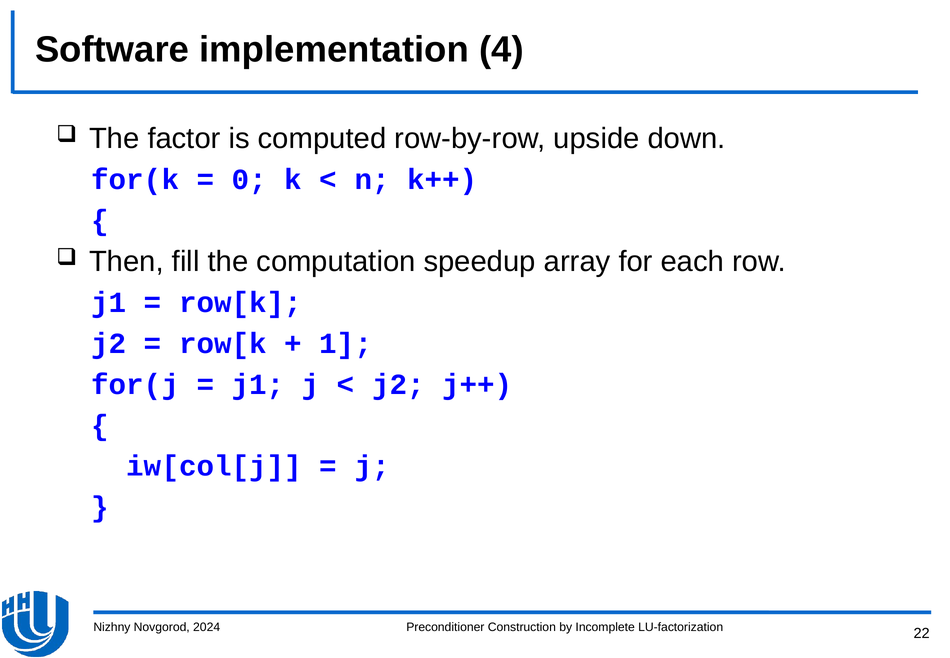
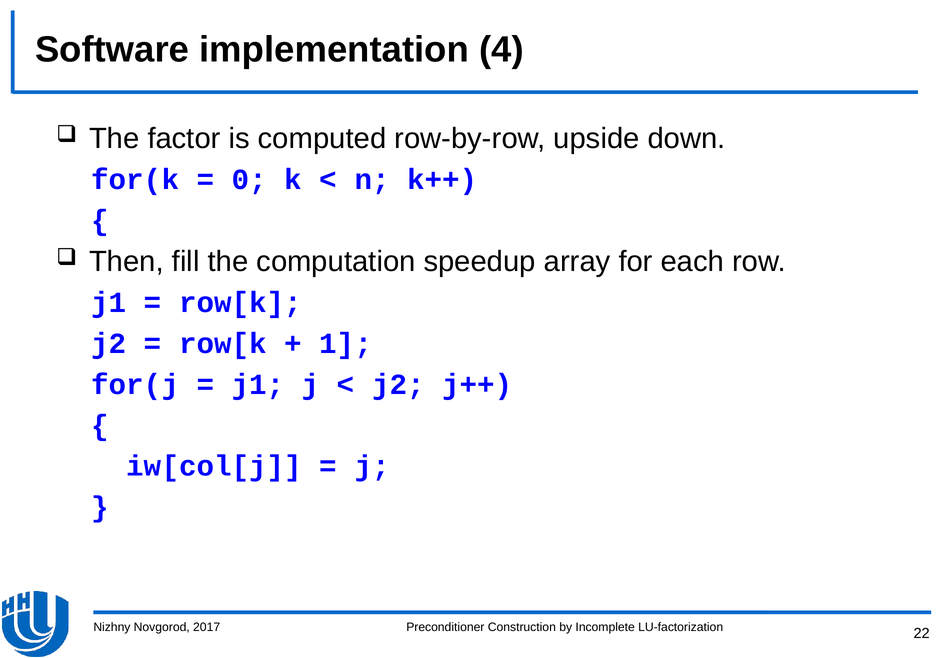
2024: 2024 -> 2017 (207, 627)
